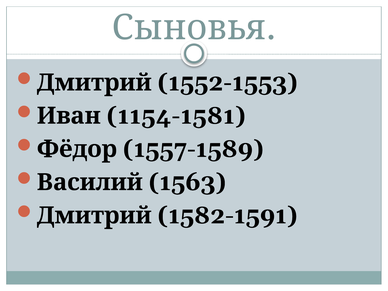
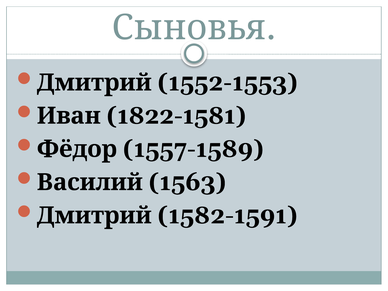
1154-1581: 1154-1581 -> 1822-1581 (176, 116)
